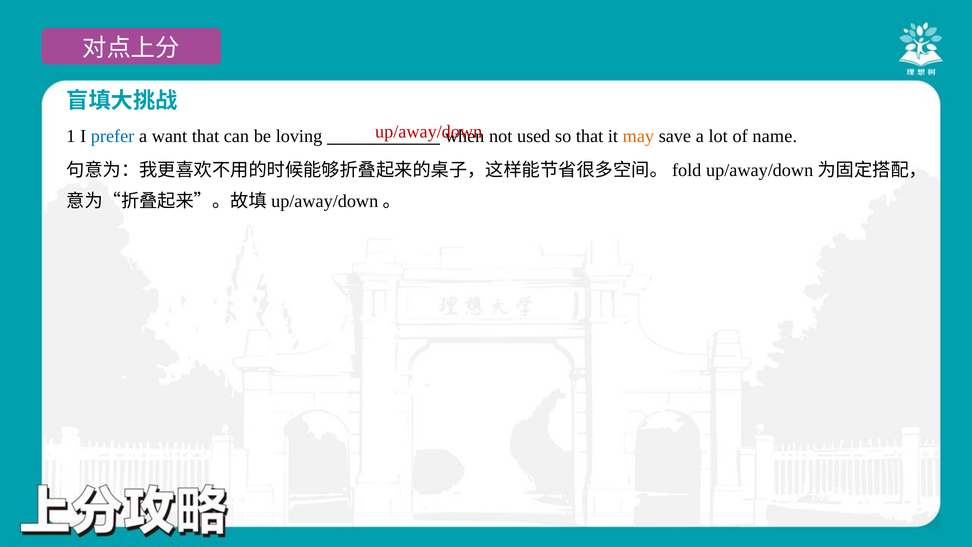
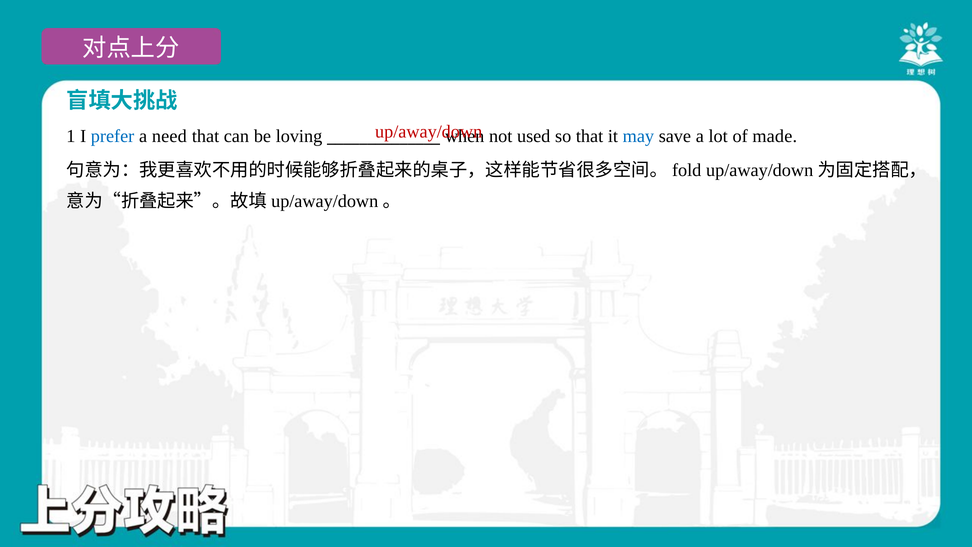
want: want -> need (169, 136)
may colour: orange -> blue (638, 136)
name: name -> made (775, 136)
